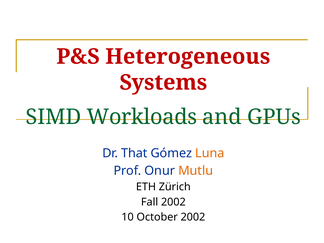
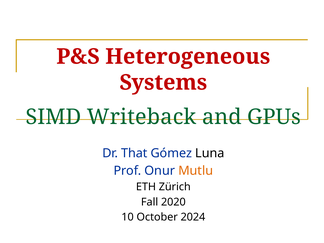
Workloads: Workloads -> Writeback (142, 117)
Luna colour: orange -> black (210, 153)
Fall 2002: 2002 -> 2020 (173, 202)
October 2002: 2002 -> 2024 (193, 217)
